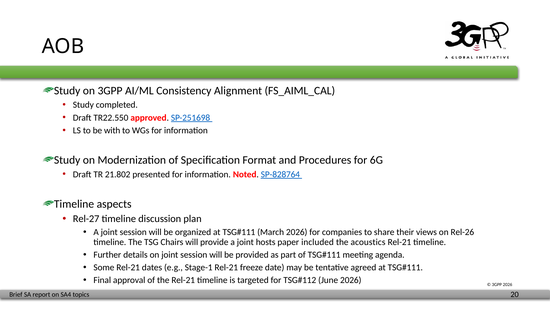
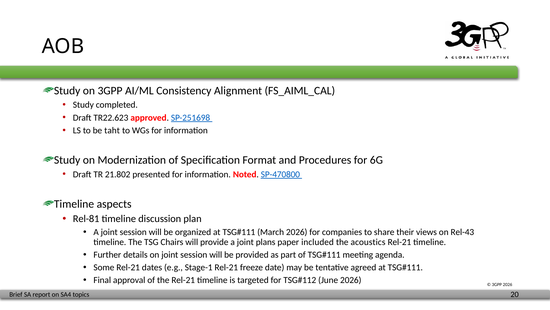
TR22.550: TR22.550 -> TR22.623 (111, 117)
with: with -> taht (112, 130)
SP-828764: SP-828764 -> SP-470800 (280, 174)
Rel-27: Rel-27 -> Rel-81 (86, 218)
Rel-26: Rel-26 -> Rel-43 (462, 232)
hosts: hosts -> plans (266, 241)
